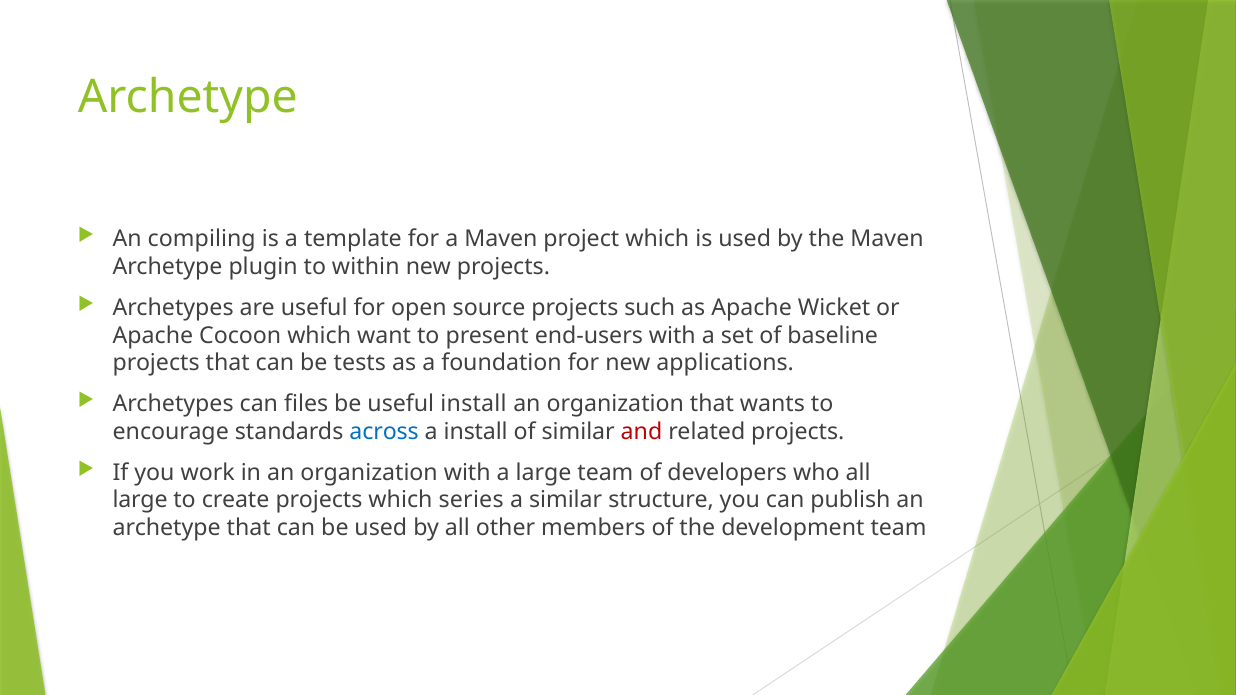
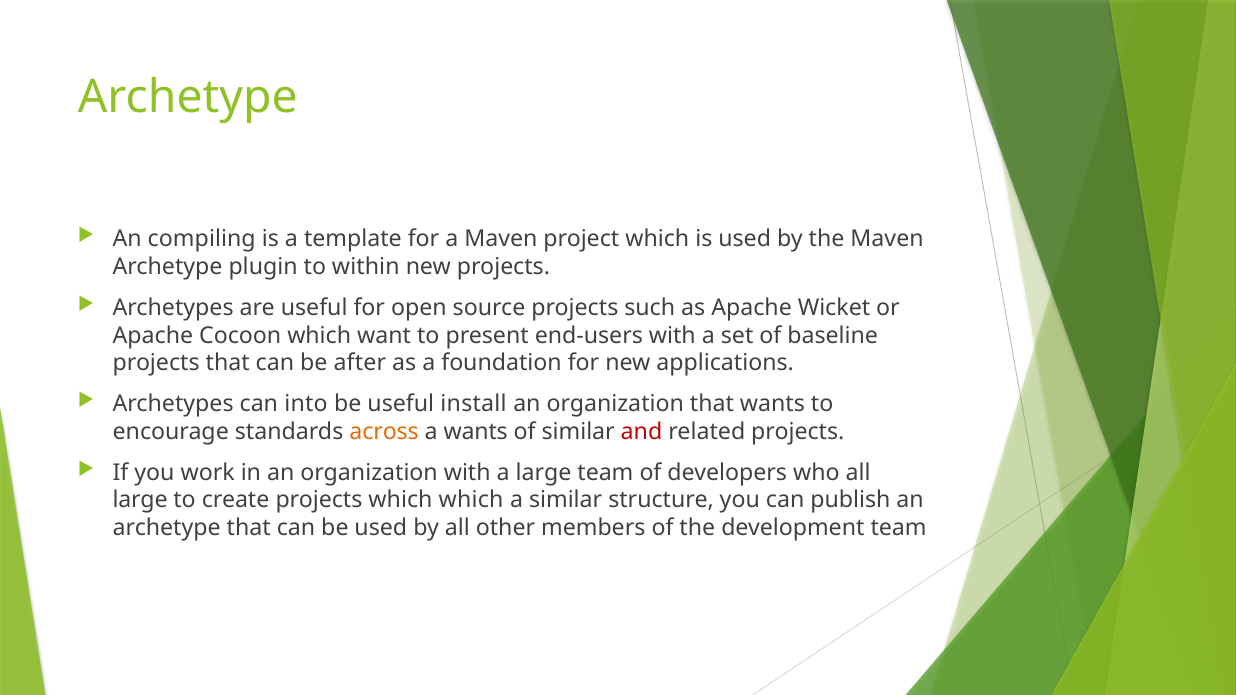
tests: tests -> after (360, 363)
files: files -> into (306, 404)
across colour: blue -> orange (384, 432)
a install: install -> wants (476, 432)
which series: series -> which (471, 500)
